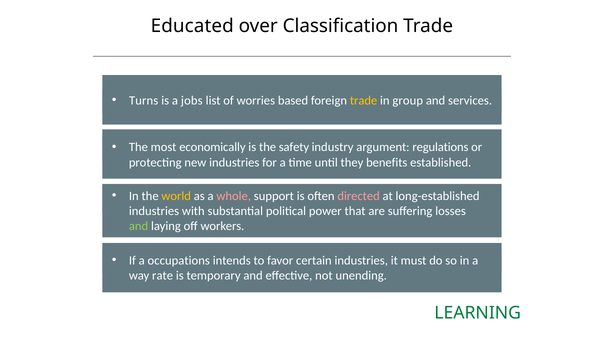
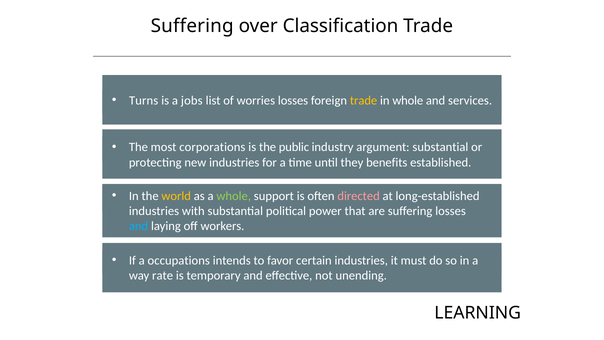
Educated: Educated -> Suffering (192, 26)
worries based: based -> losses (293, 100)
in group: group -> whole (408, 100)
economically: economically -> corporations (212, 147)
safety: safety -> public (294, 147)
argument regulations: regulations -> substantial (440, 147)
whole colour: pink -> light green (234, 196)
and colour: light green -> light blue (139, 226)
LEARNING colour: green -> black (478, 313)
